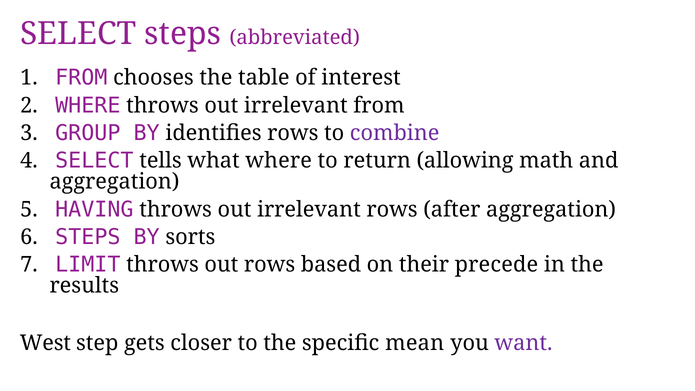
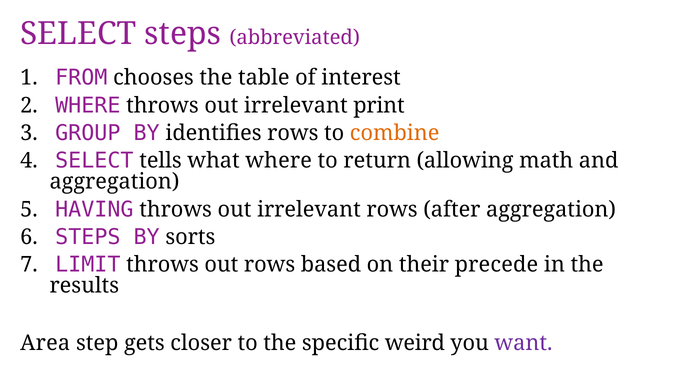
irrelevant from: from -> print (379, 105)
combine colour: purple -> orange (395, 133)
West: West -> Area (45, 343)
mean: mean -> weird (415, 343)
